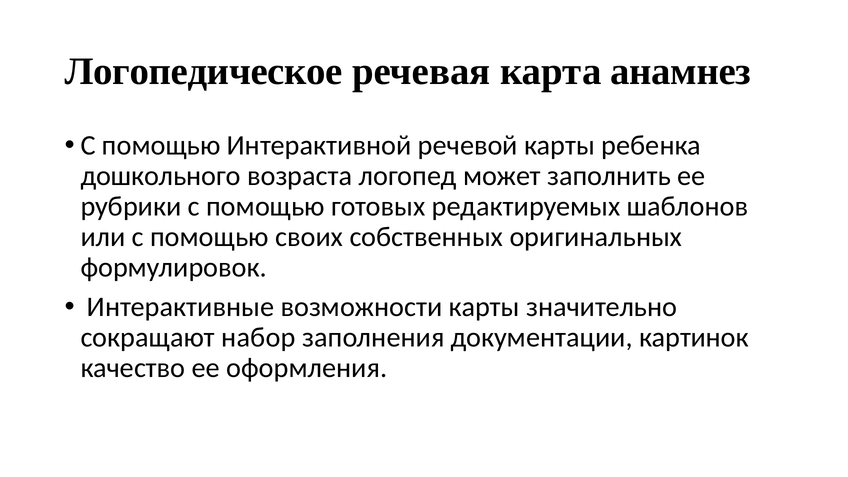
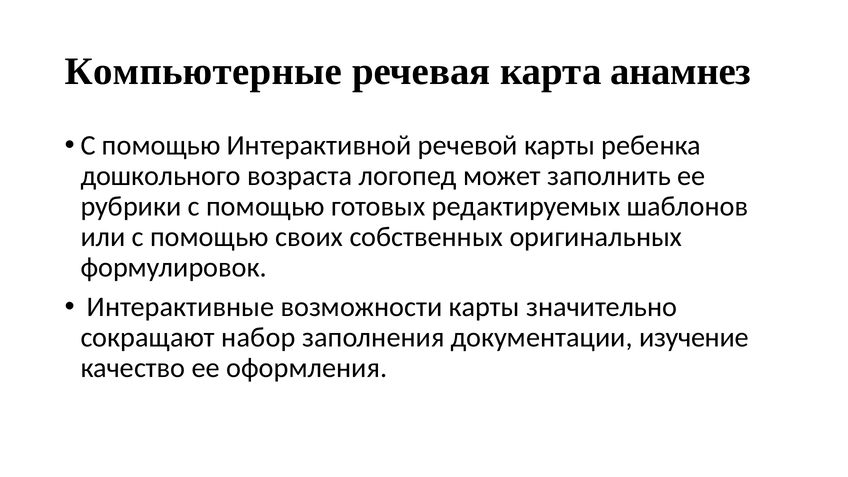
Логопедическое: Логопедическое -> Компьютерные (203, 71)
картинок: картинок -> изучение (694, 337)
